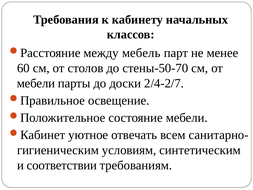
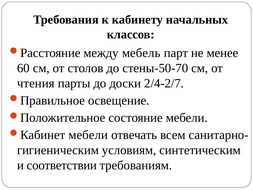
мебели: мебели -> чтения (36, 83)
уютное: уютное -> мебели (88, 135)
